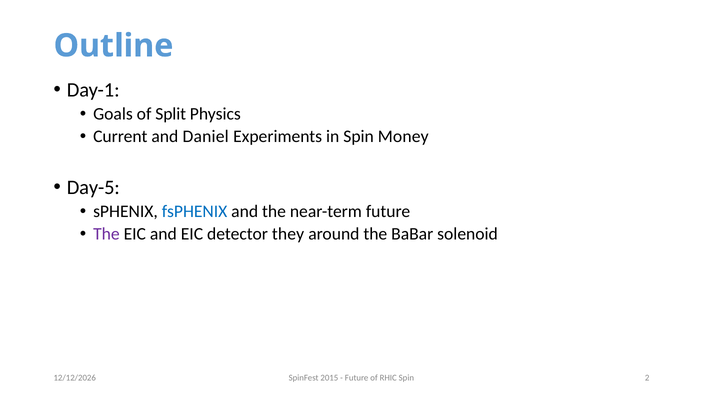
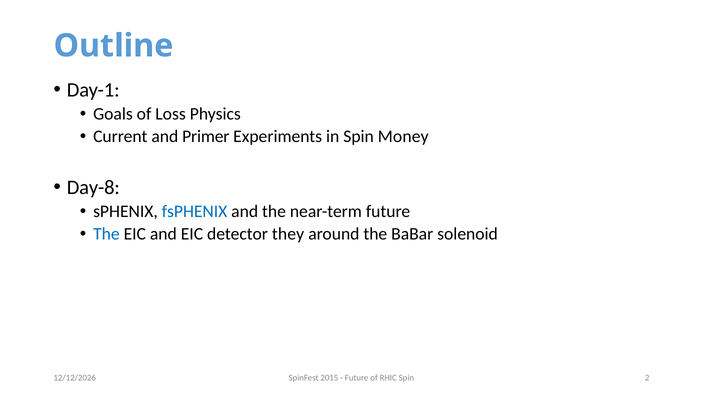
Split: Split -> Loss (171, 114)
Daniel: Daniel -> Primer (206, 136)
Day-5: Day-5 -> Day-8 (93, 187)
The colour: purple -> blue (106, 234)
